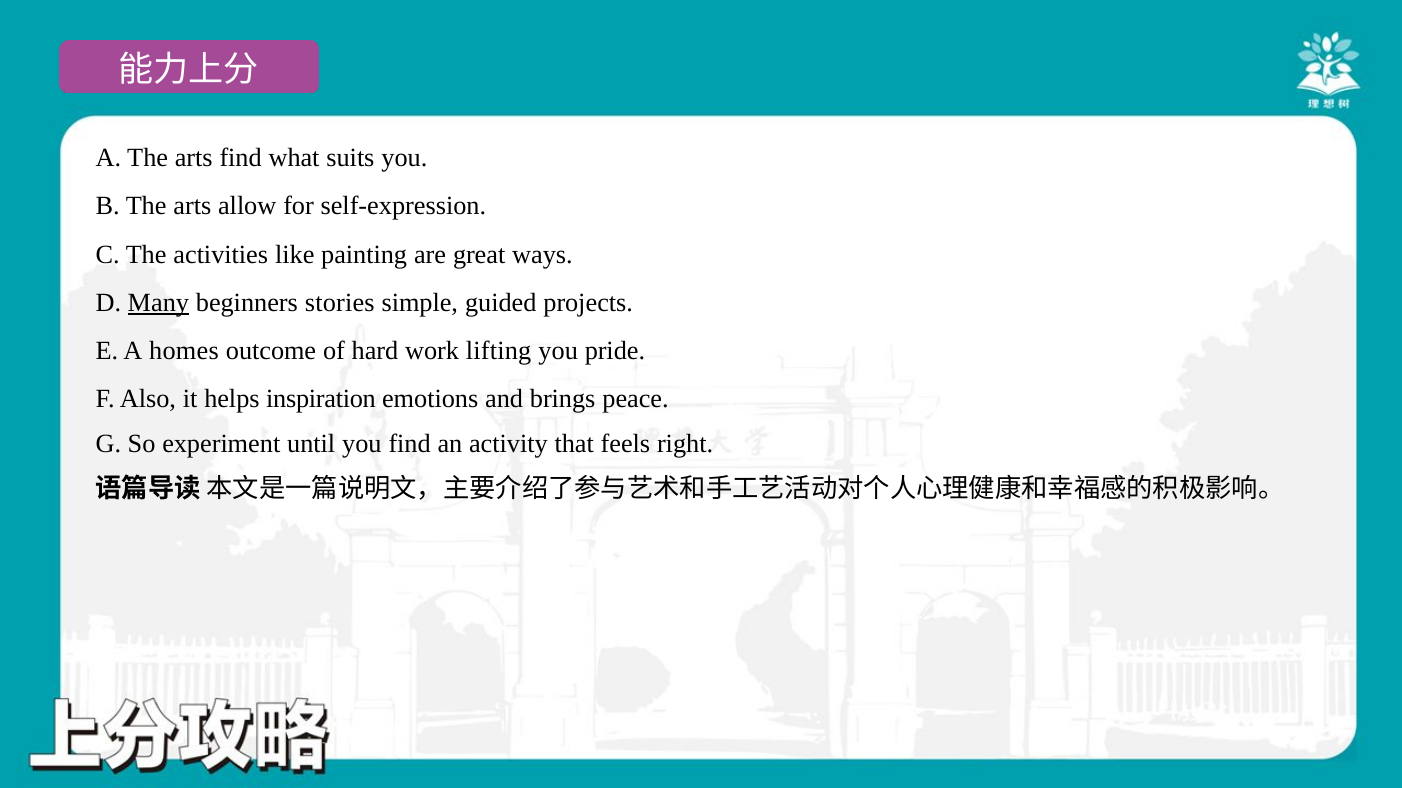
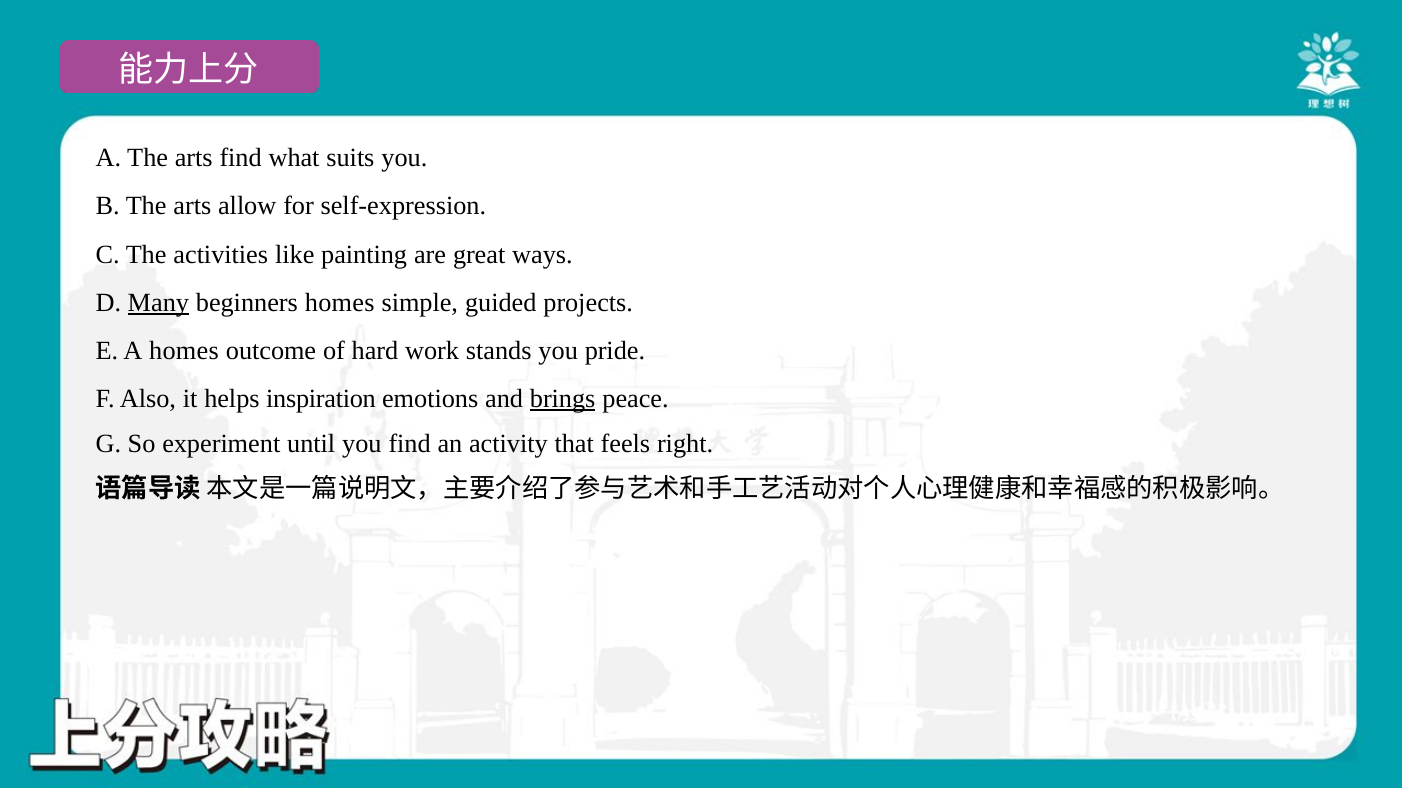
beginners stories: stories -> homes (340, 303)
lifting: lifting -> stands (499, 351)
brings underline: none -> present (563, 399)
